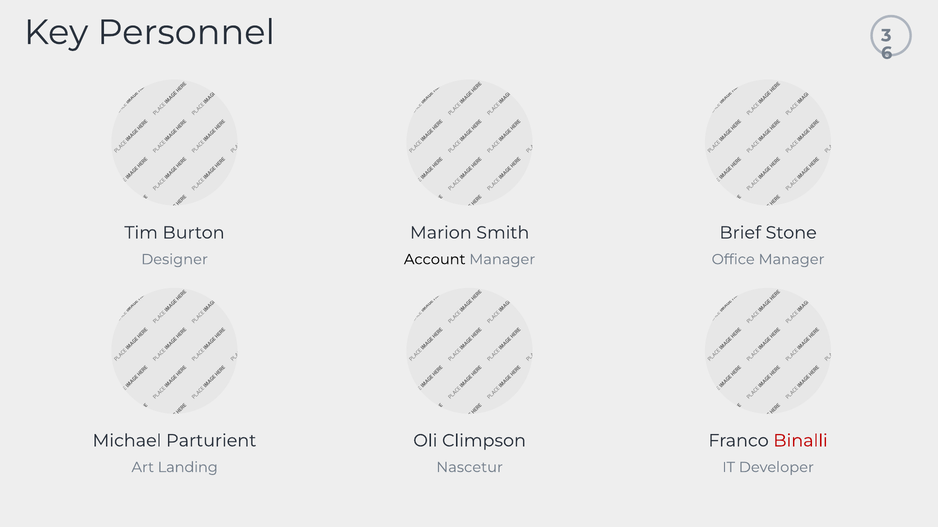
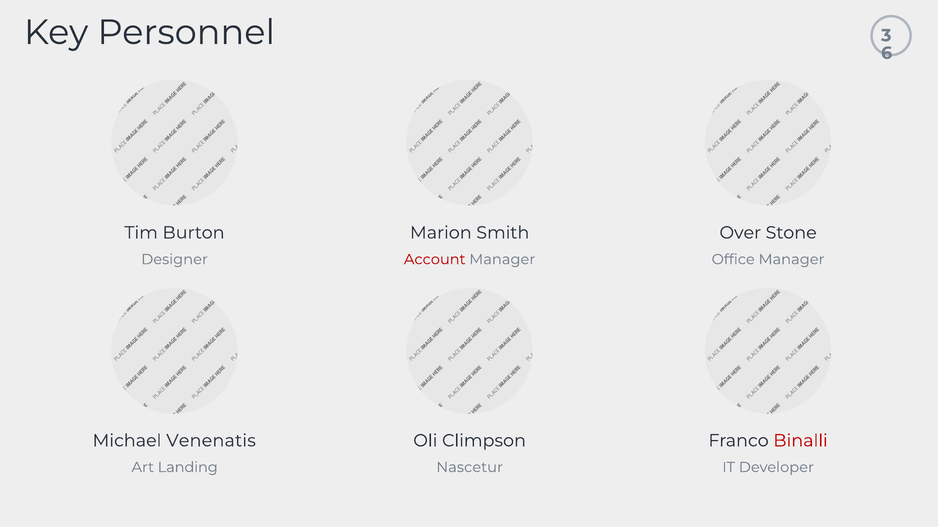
Brief: Brief -> Over (740, 233)
Account colour: black -> red (435, 260)
Parturient: Parturient -> Venenatis (211, 441)
